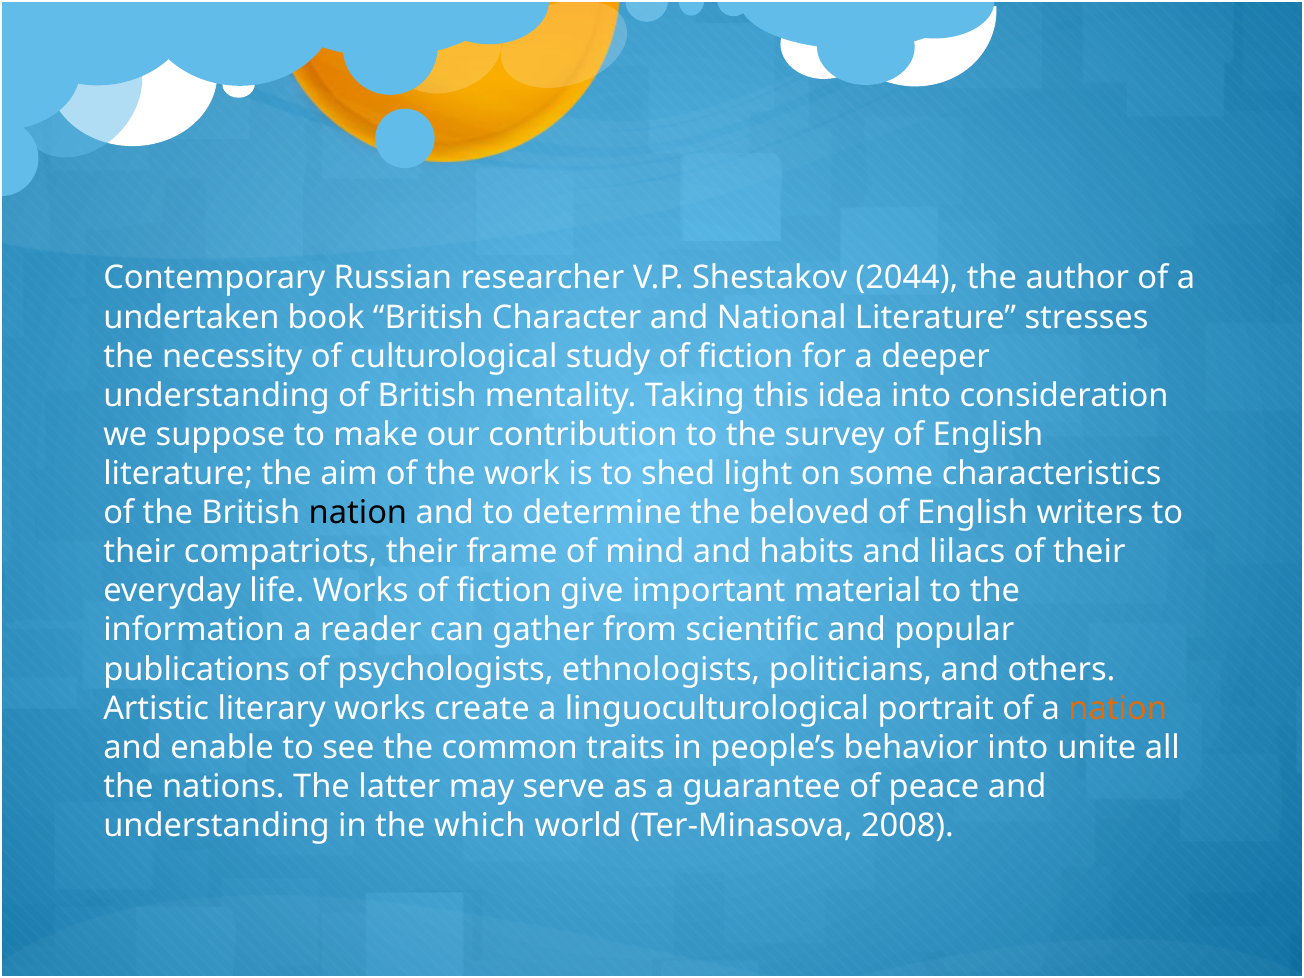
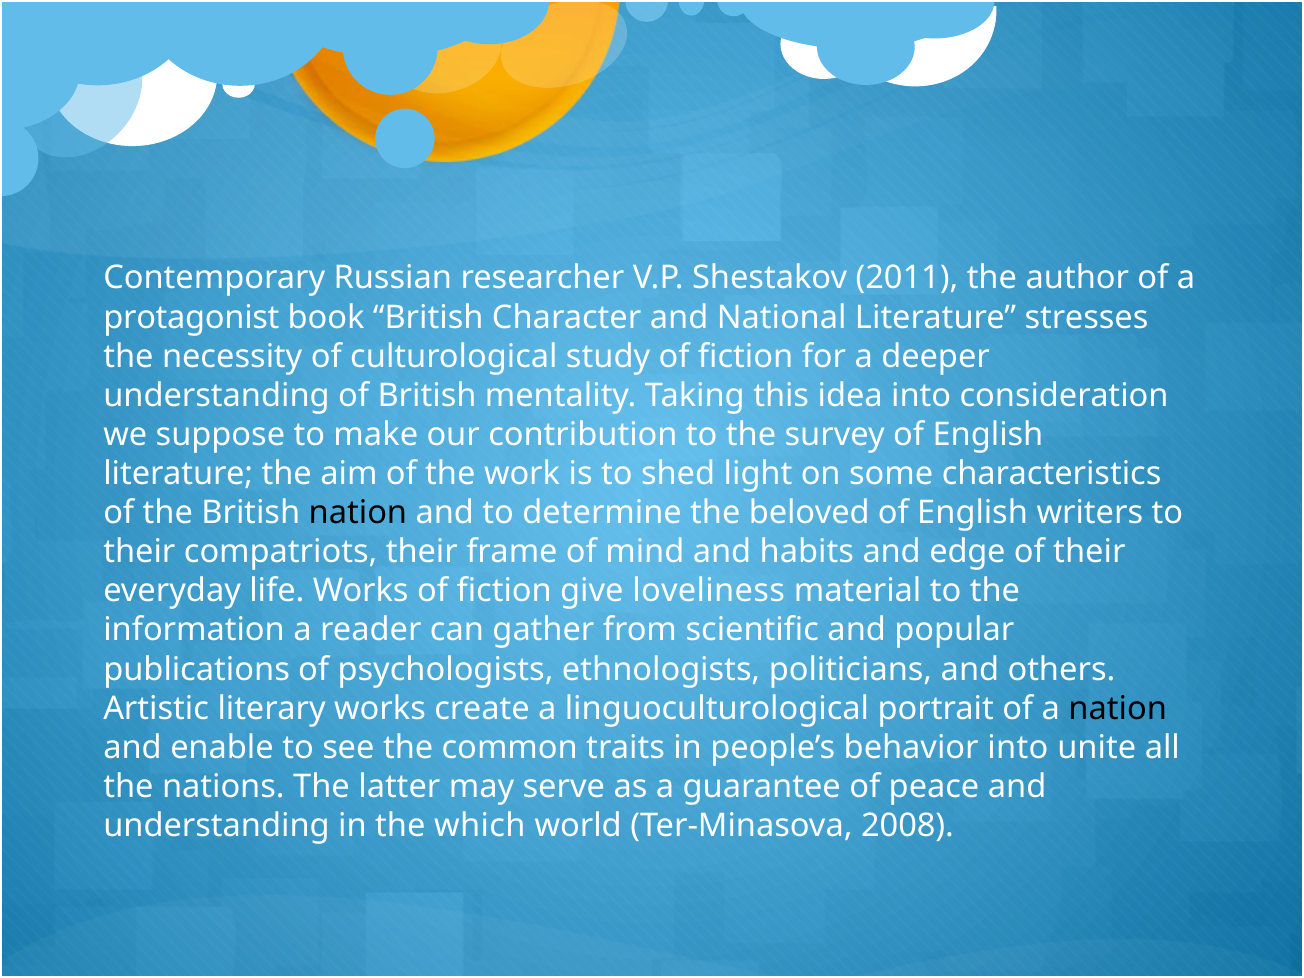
2044: 2044 -> 2011 (907, 278)
undertaken: undertaken -> protagonist (191, 317)
lilacs: lilacs -> edge (968, 552)
important: important -> loveliness (709, 591)
nation colour: orange -> black (1118, 708)
